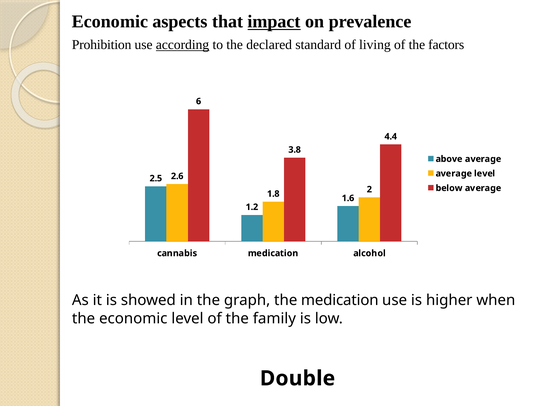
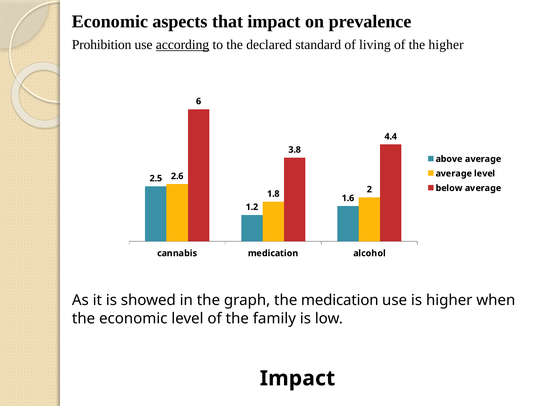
impact underline: present -> none (274, 22)
the factors: factors -> higher (446, 45)
Double: Double -> Impact (298, 378)
